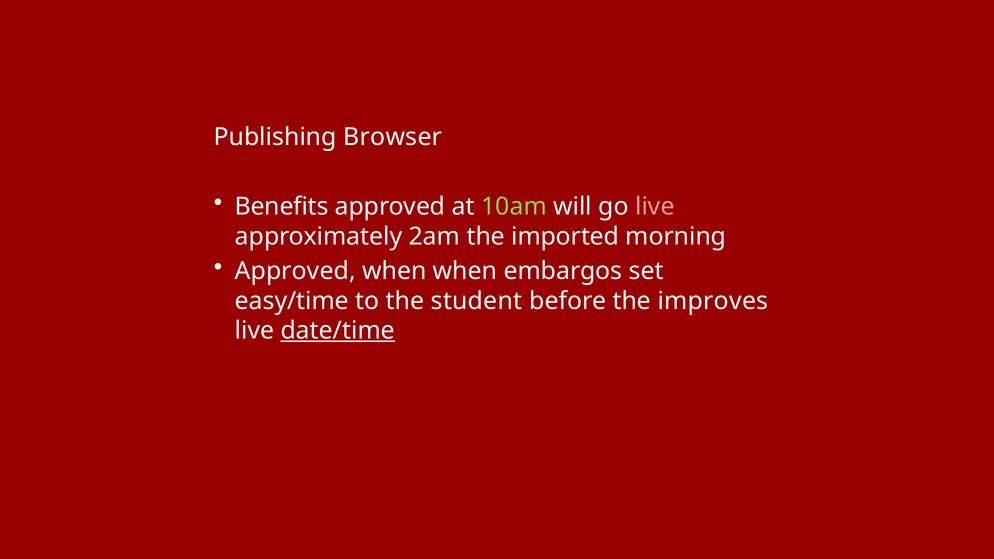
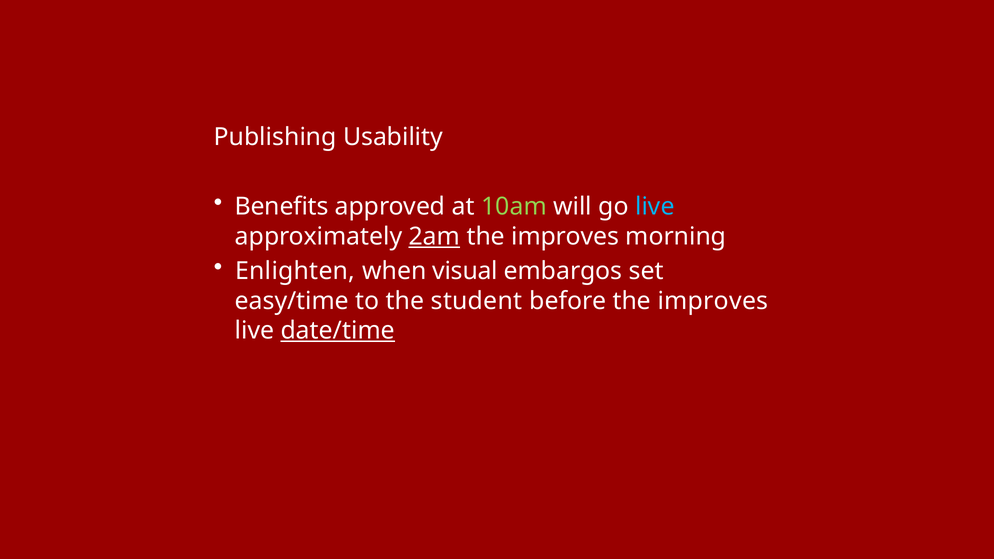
Browser: Browser -> Usability (393, 137)
live colour: pink -> light blue (655, 207)
2am underline: none -> present (434, 236)
imported: imported -> improves (565, 236)
Approved: Approved -> Enlighten (295, 271)
when when: when -> visual (465, 271)
